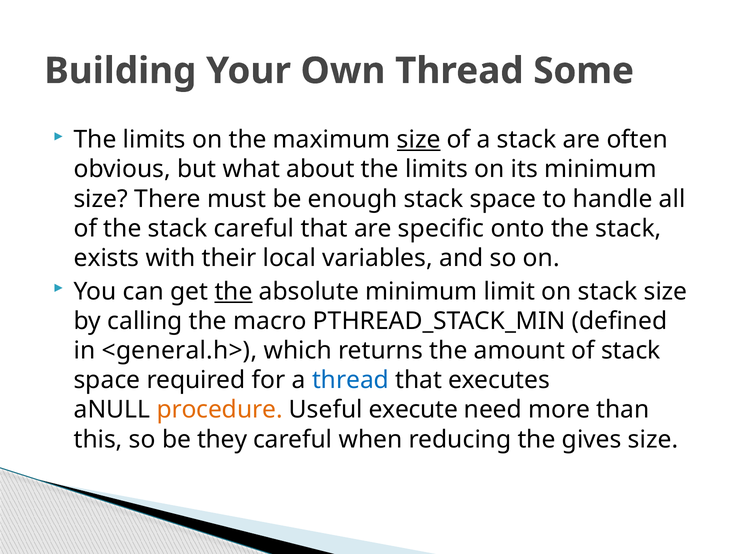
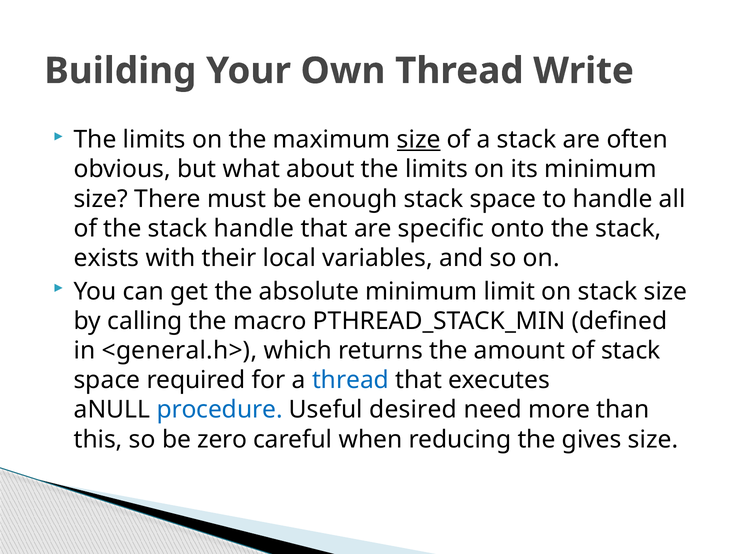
Some: Some -> Write (584, 71)
stack careful: careful -> handle (254, 229)
the underline: present -> none (234, 292)
procedure colour: orange -> blue (220, 410)
execute: execute -> desired (413, 410)
they: they -> zero (222, 440)
